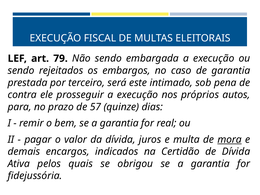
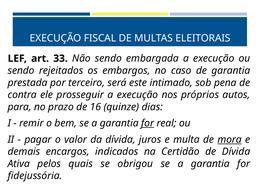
79: 79 -> 33 (61, 58)
57: 57 -> 16 (95, 107)
for underline: none -> present (148, 123)
